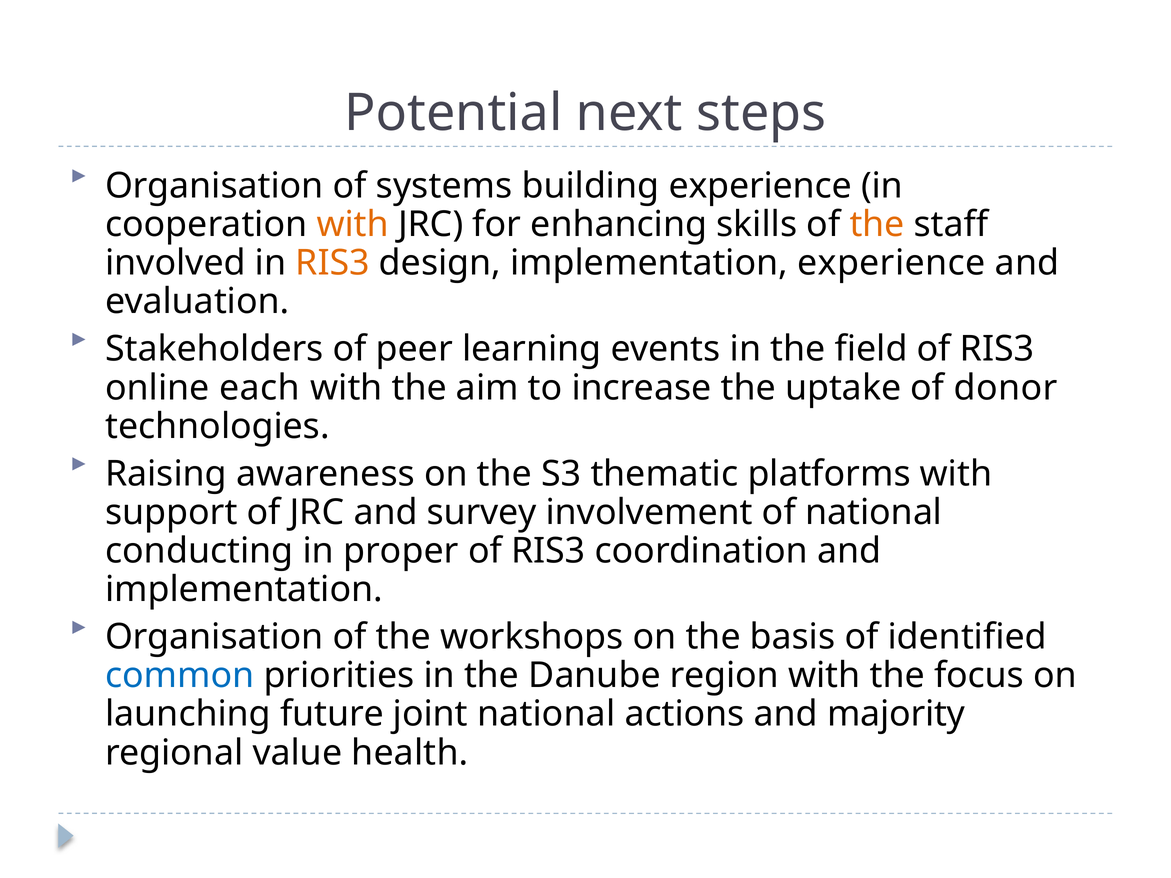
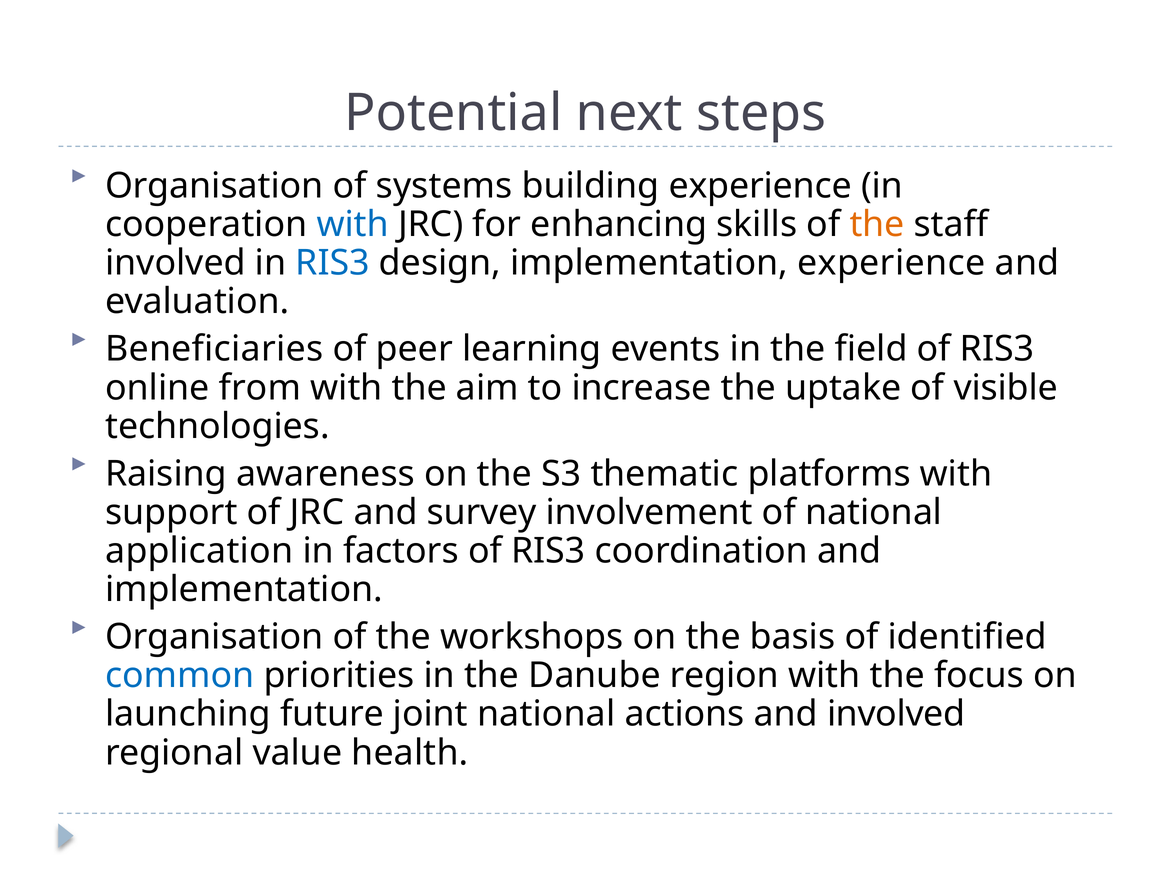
with colour: orange -> blue (353, 225)
RIS3 colour: orange -> blue (333, 263)
Stakeholders: Stakeholders -> Beneficiaries (214, 349)
each: each -> from (260, 388)
donor: donor -> visible (1006, 388)
conducting: conducting -> application (199, 551)
proper: proper -> factors (401, 551)
and majority: majority -> involved (896, 714)
